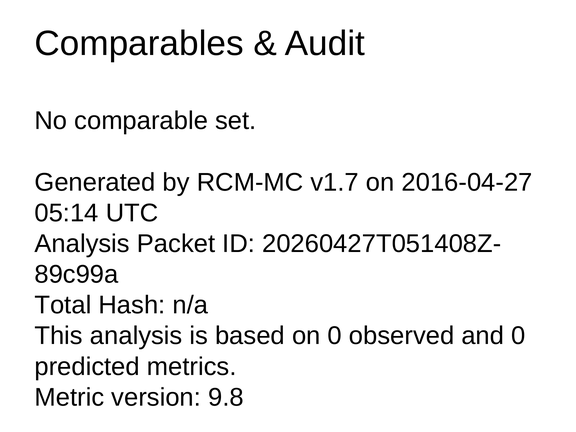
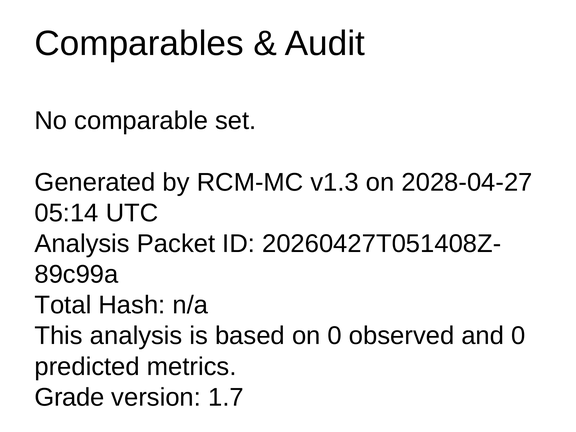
v1.7: v1.7 -> v1.3 (335, 182)
2016-04-27: 2016-04-27 -> 2028-04-27 (467, 182)
Metric: Metric -> Grade (69, 397)
9.8: 9.8 -> 1.7 (226, 397)
